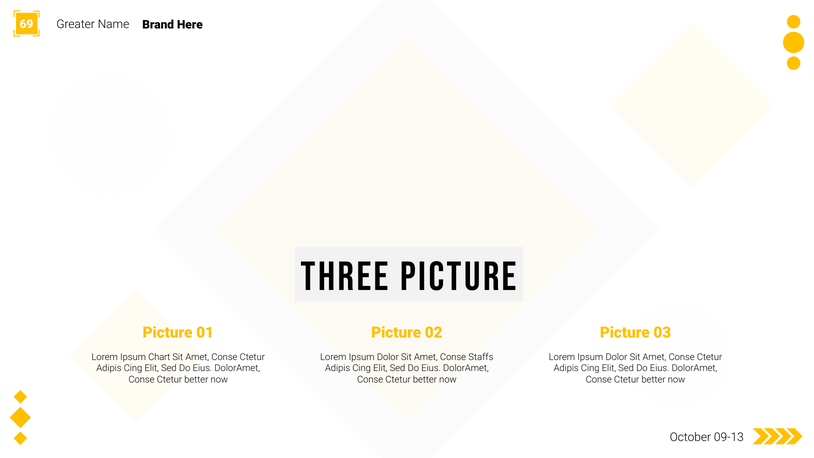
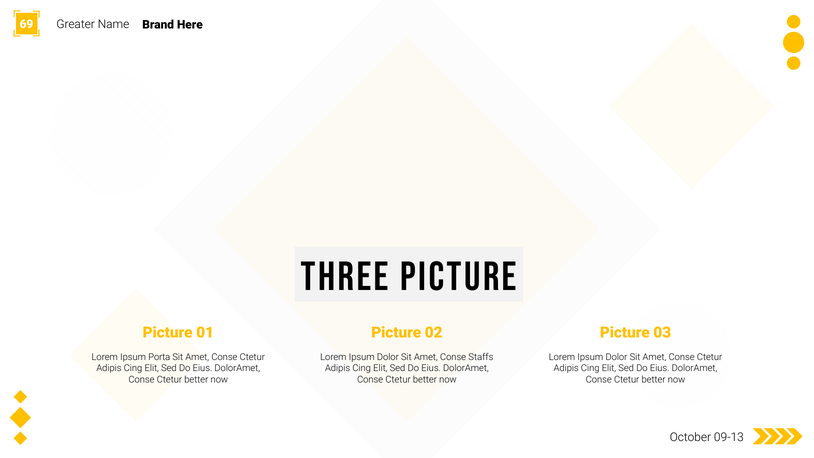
Chart: Chart -> Porta (159, 357)
